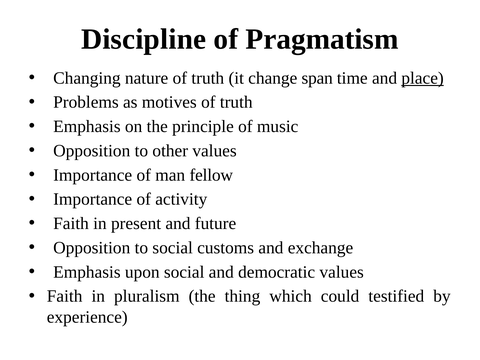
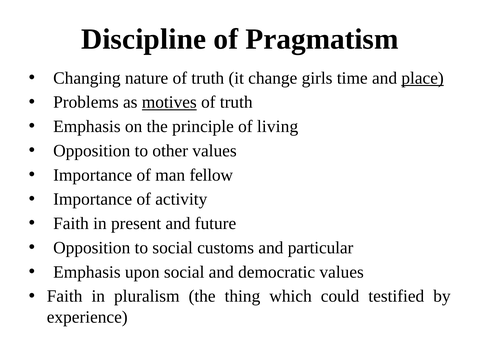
span: span -> girls (317, 78)
motives underline: none -> present (169, 102)
music: music -> living (278, 127)
exchange: exchange -> particular (321, 248)
